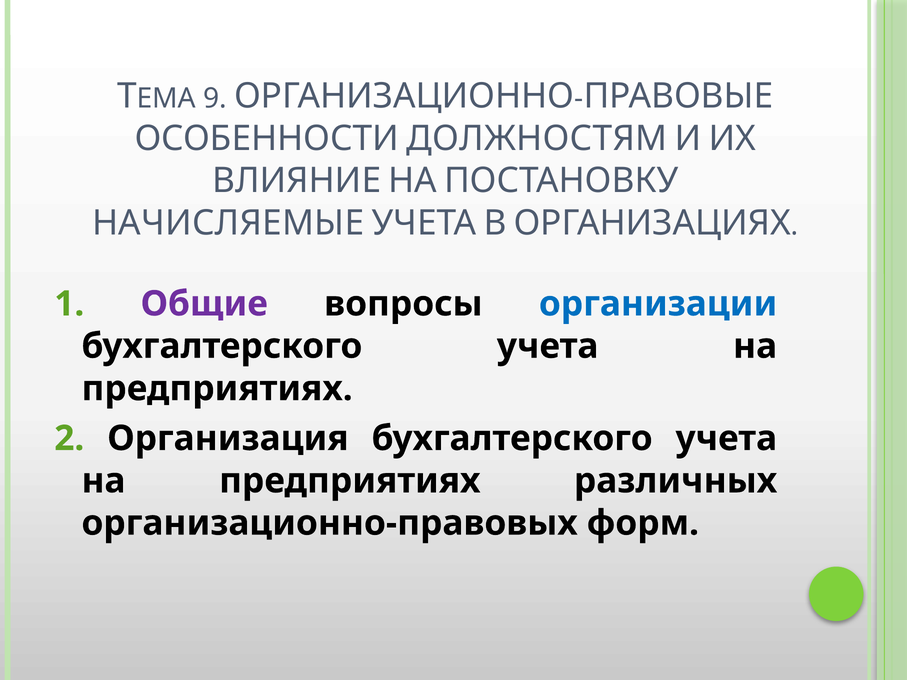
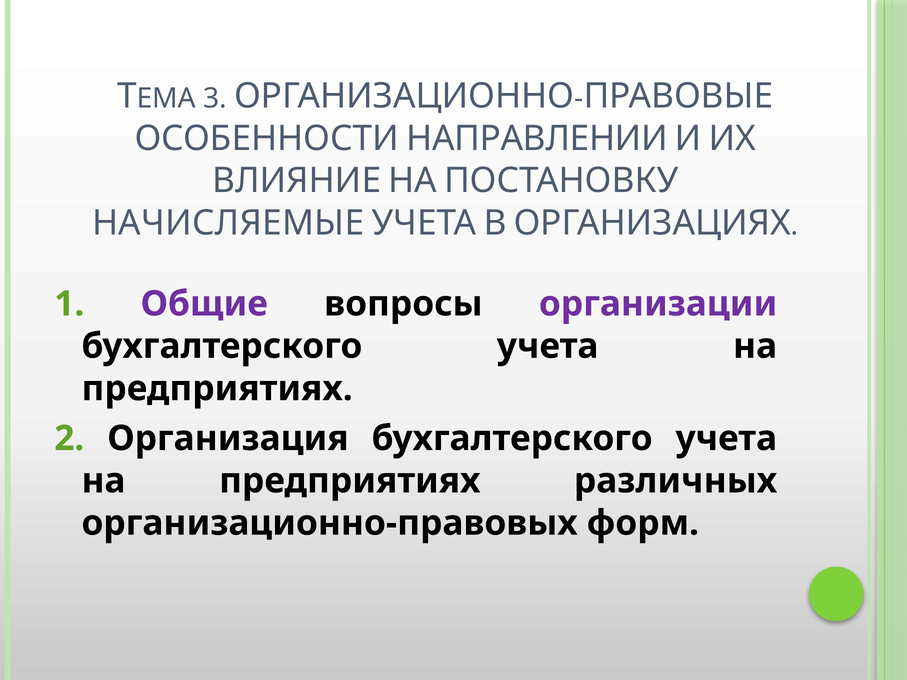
9: 9 -> 3 (215, 98)
ДОЛЖНОСТЯМ: ДОЛЖНОСТЯМ -> НАПРАВЛЕНИИ (537, 138)
организации colour: blue -> purple (658, 304)
